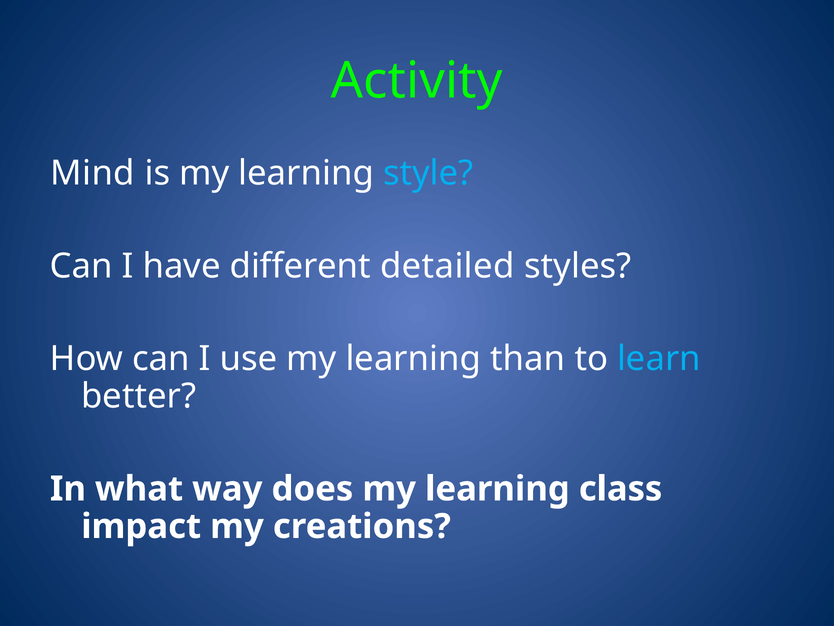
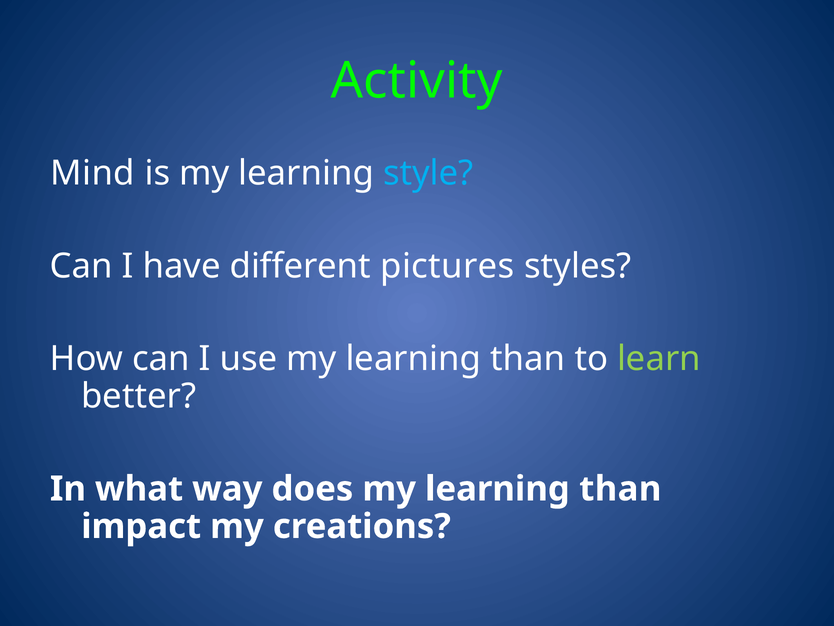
detailed: detailed -> pictures (447, 266)
learn colour: light blue -> light green (659, 358)
does my learning class: class -> than (620, 489)
